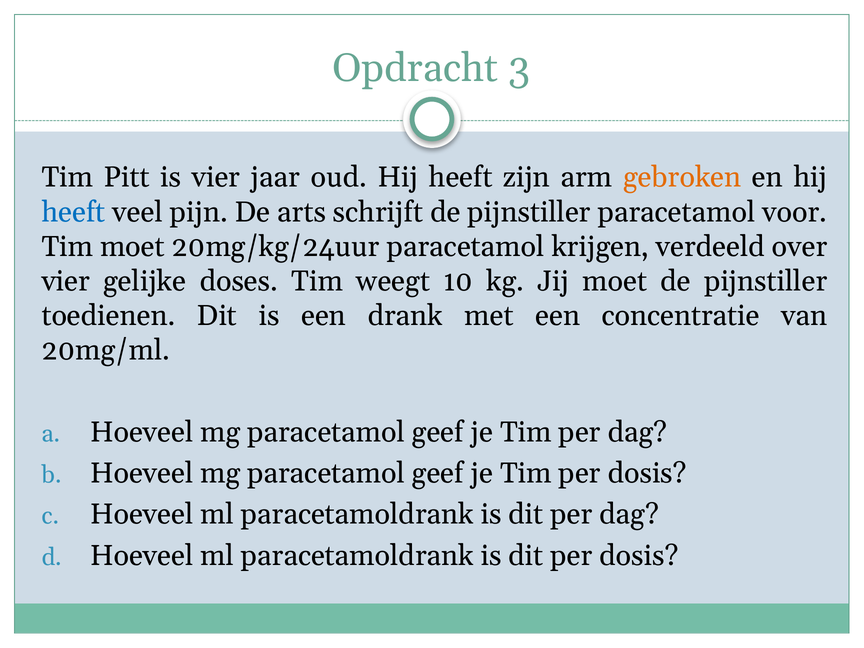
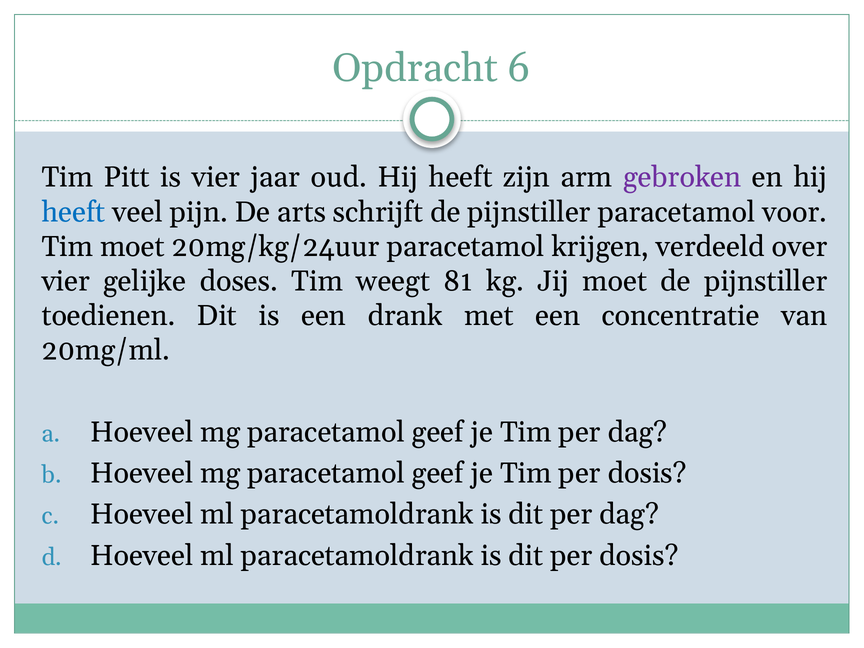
3: 3 -> 6 (519, 68)
gebroken colour: orange -> purple (682, 177)
10: 10 -> 81 (458, 281)
